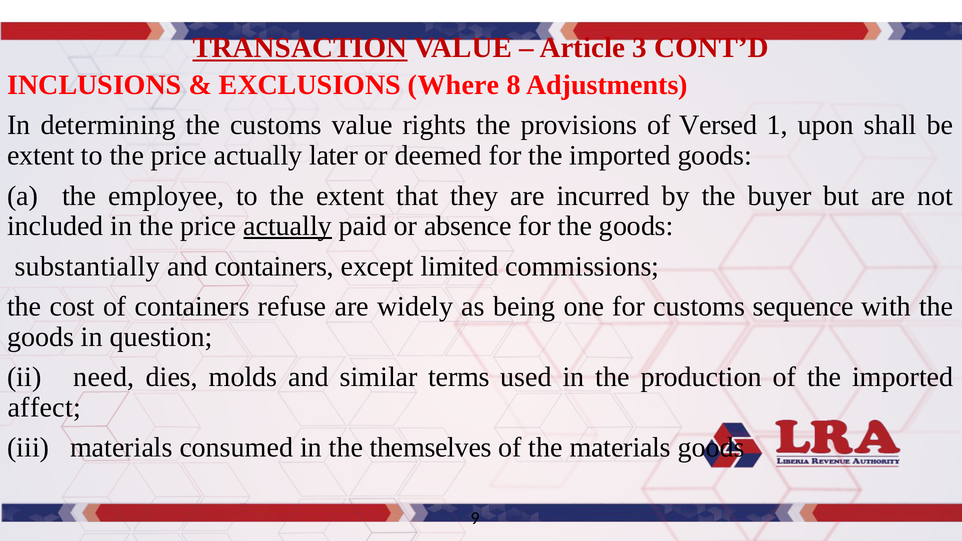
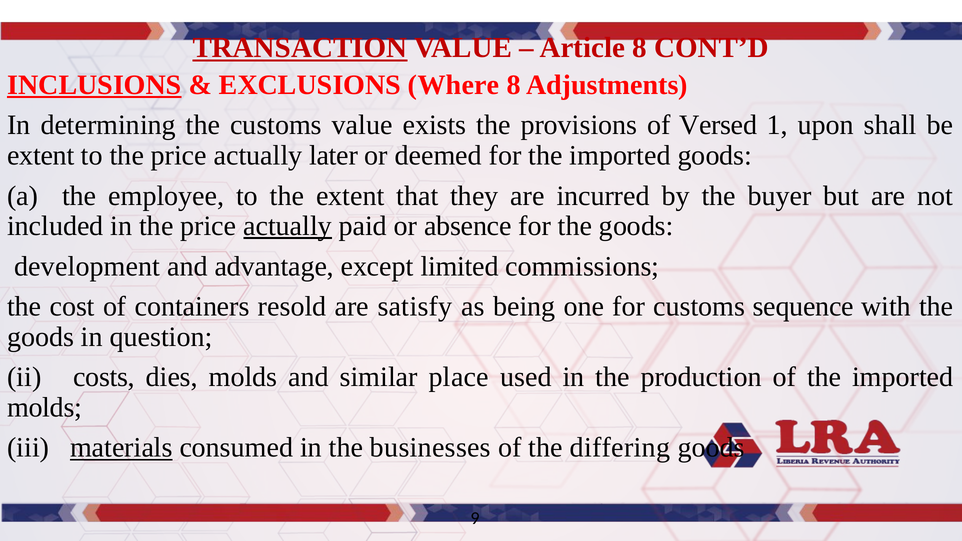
Article 3: 3 -> 8 (640, 48)
INCLUSIONS underline: none -> present (94, 85)
rights: rights -> exists (434, 125)
substantially: substantially -> development (87, 266)
and containers: containers -> advantage (274, 266)
refuse: refuse -> resold (292, 307)
widely: widely -> satisfy (415, 307)
need: need -> costs (104, 377)
terms: terms -> place (459, 377)
affect: affect -> molds (45, 407)
materials underline: none -> present (121, 448)
themselves: themselves -> businesses (430, 448)
the materials: materials -> differing (620, 448)
